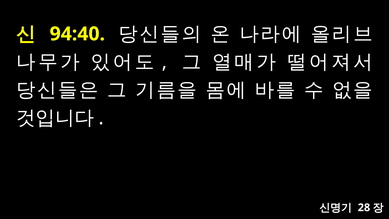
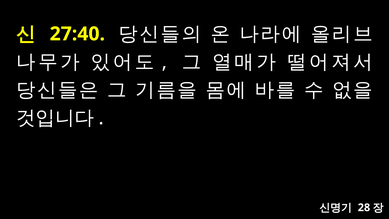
94:40: 94:40 -> 27:40 (77, 34)
